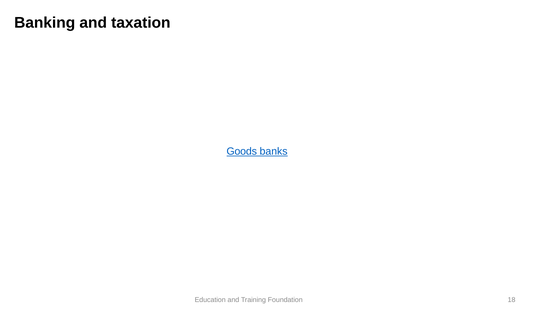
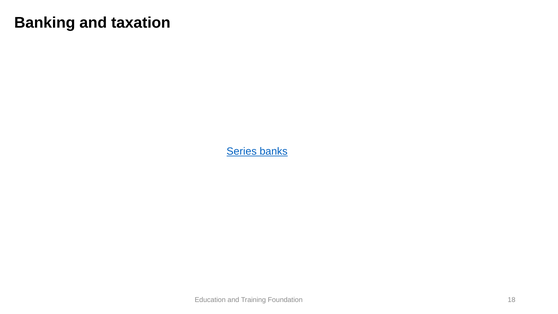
Goods: Goods -> Series (242, 151)
